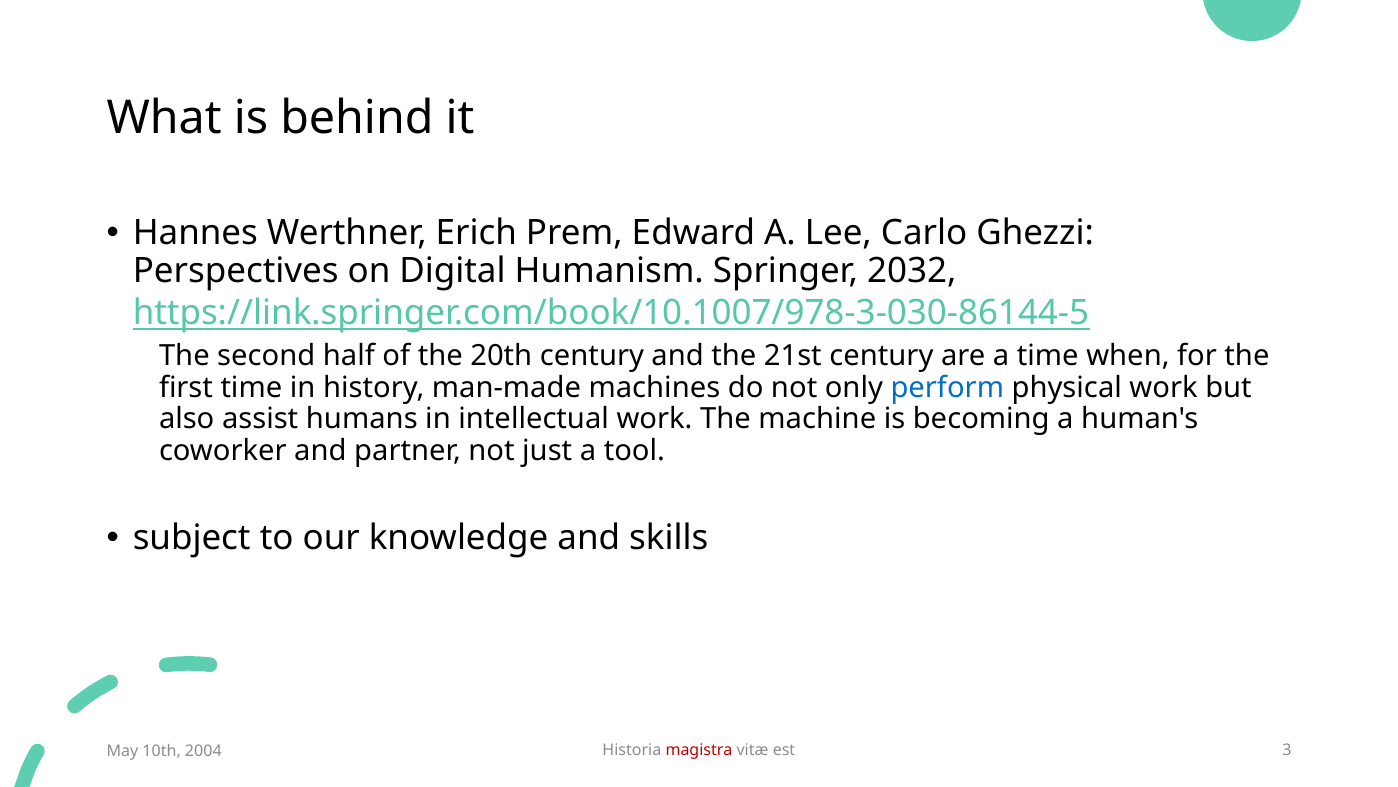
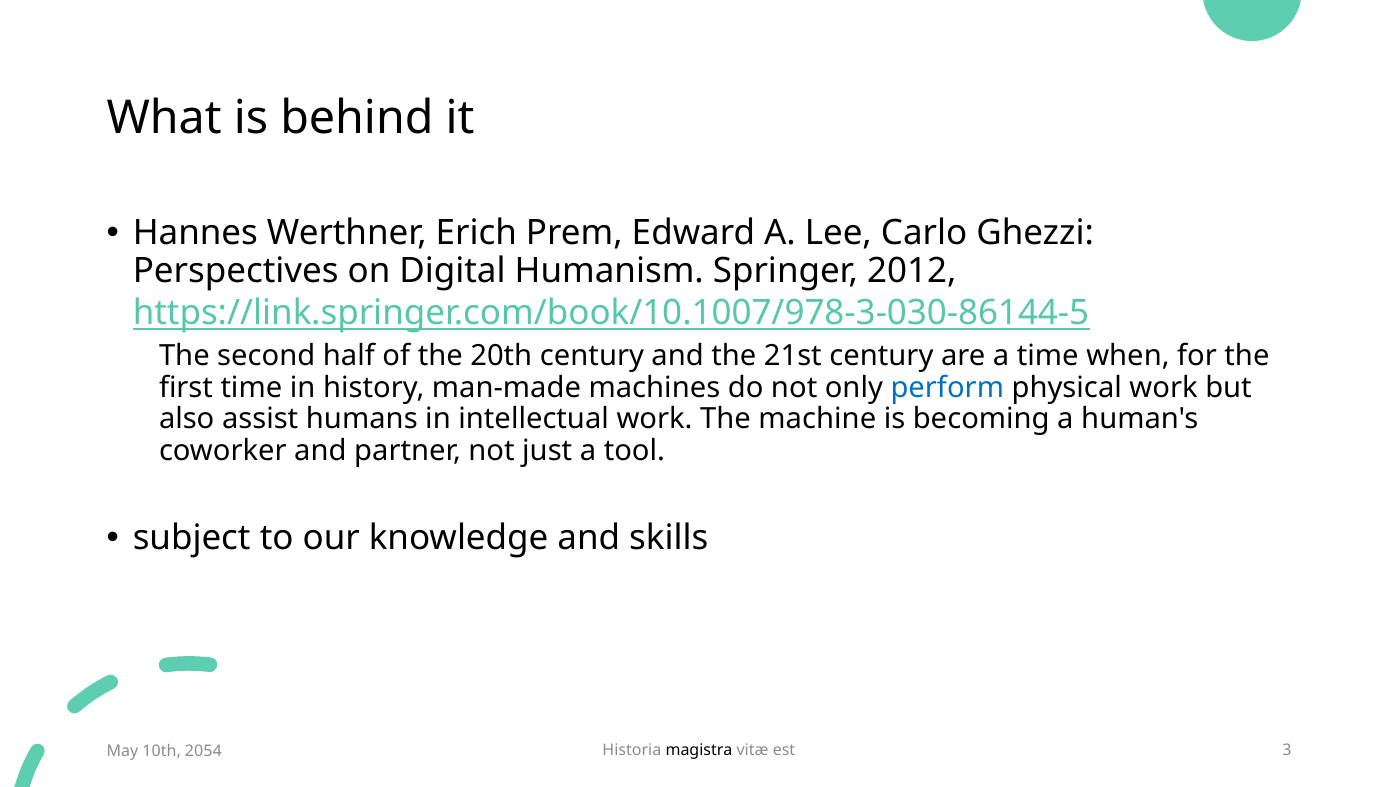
2032: 2032 -> 2012 (912, 271)
magistra colour: red -> black (699, 750)
2004: 2004 -> 2054 (203, 751)
